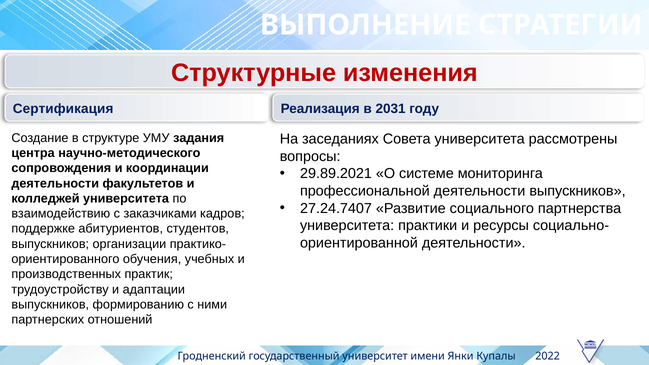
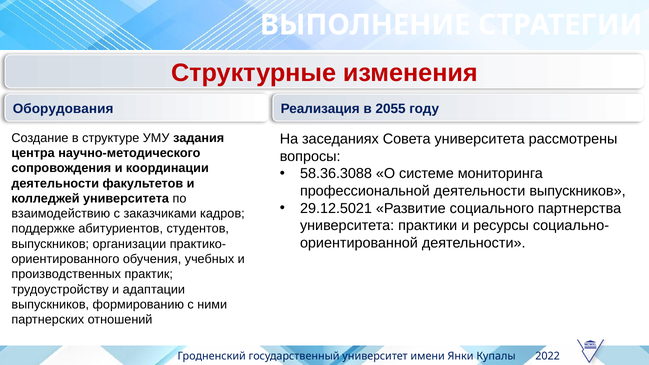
Сертификация: Сертификация -> Оборудования (63, 109)
2031: 2031 -> 2055 (391, 109)
29.89.2021: 29.89.2021 -> 58.36.3088 (336, 174)
27.24.7407: 27.24.7407 -> 29.12.5021 (336, 208)
